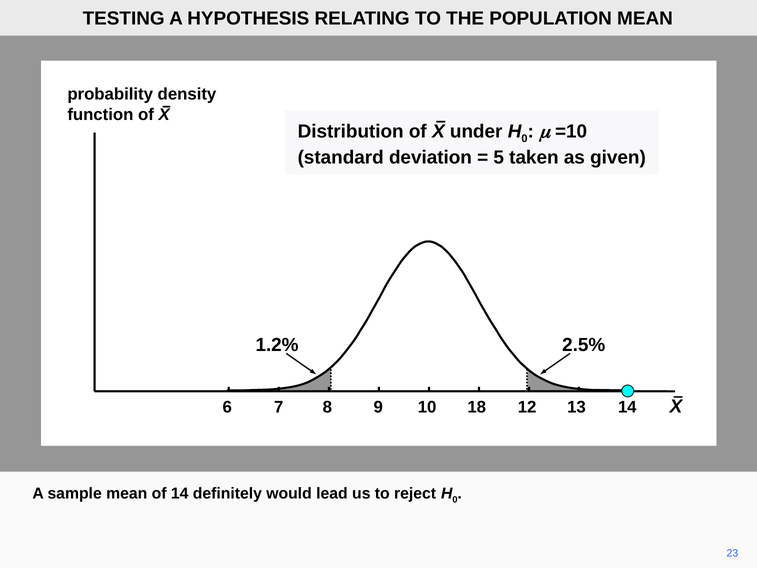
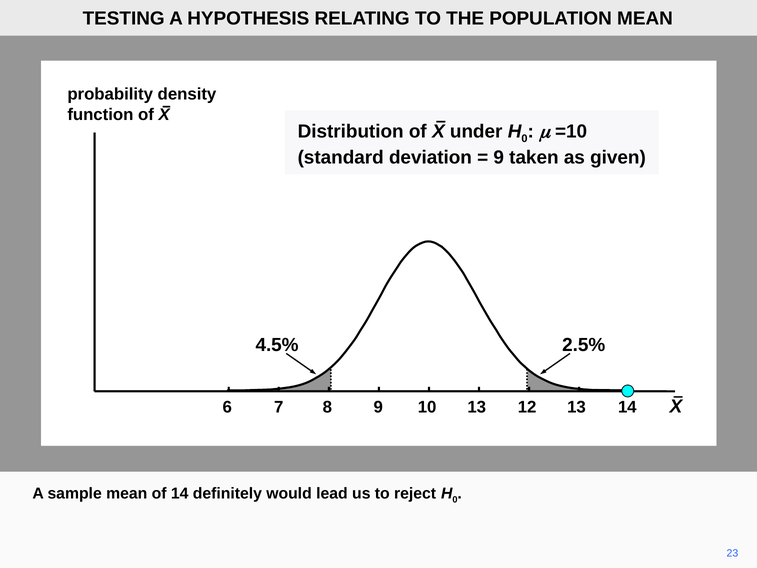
5: 5 -> 9 (499, 157)
1.2%: 1.2% -> 4.5% (277, 345)
10 18: 18 -> 13 (477, 407)
